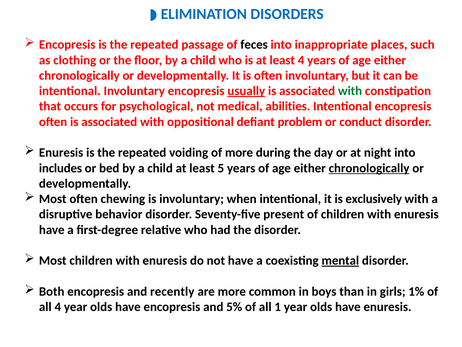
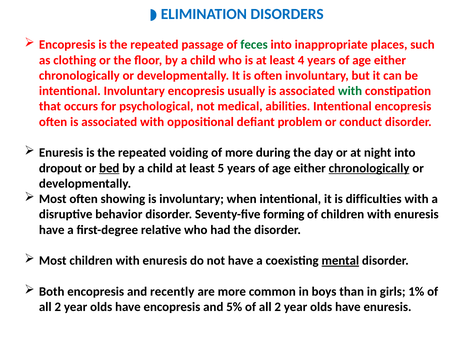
feces colour: black -> green (254, 45)
usually underline: present -> none (246, 91)
includes: includes -> dropout (60, 168)
bed underline: none -> present (109, 168)
chewing: chewing -> showing (123, 199)
exclusively: exclusively -> difficulties (374, 199)
present: present -> forming (284, 214)
4: 4 -> 2 (58, 307)
5% of all 1: 1 -> 2 (278, 307)
